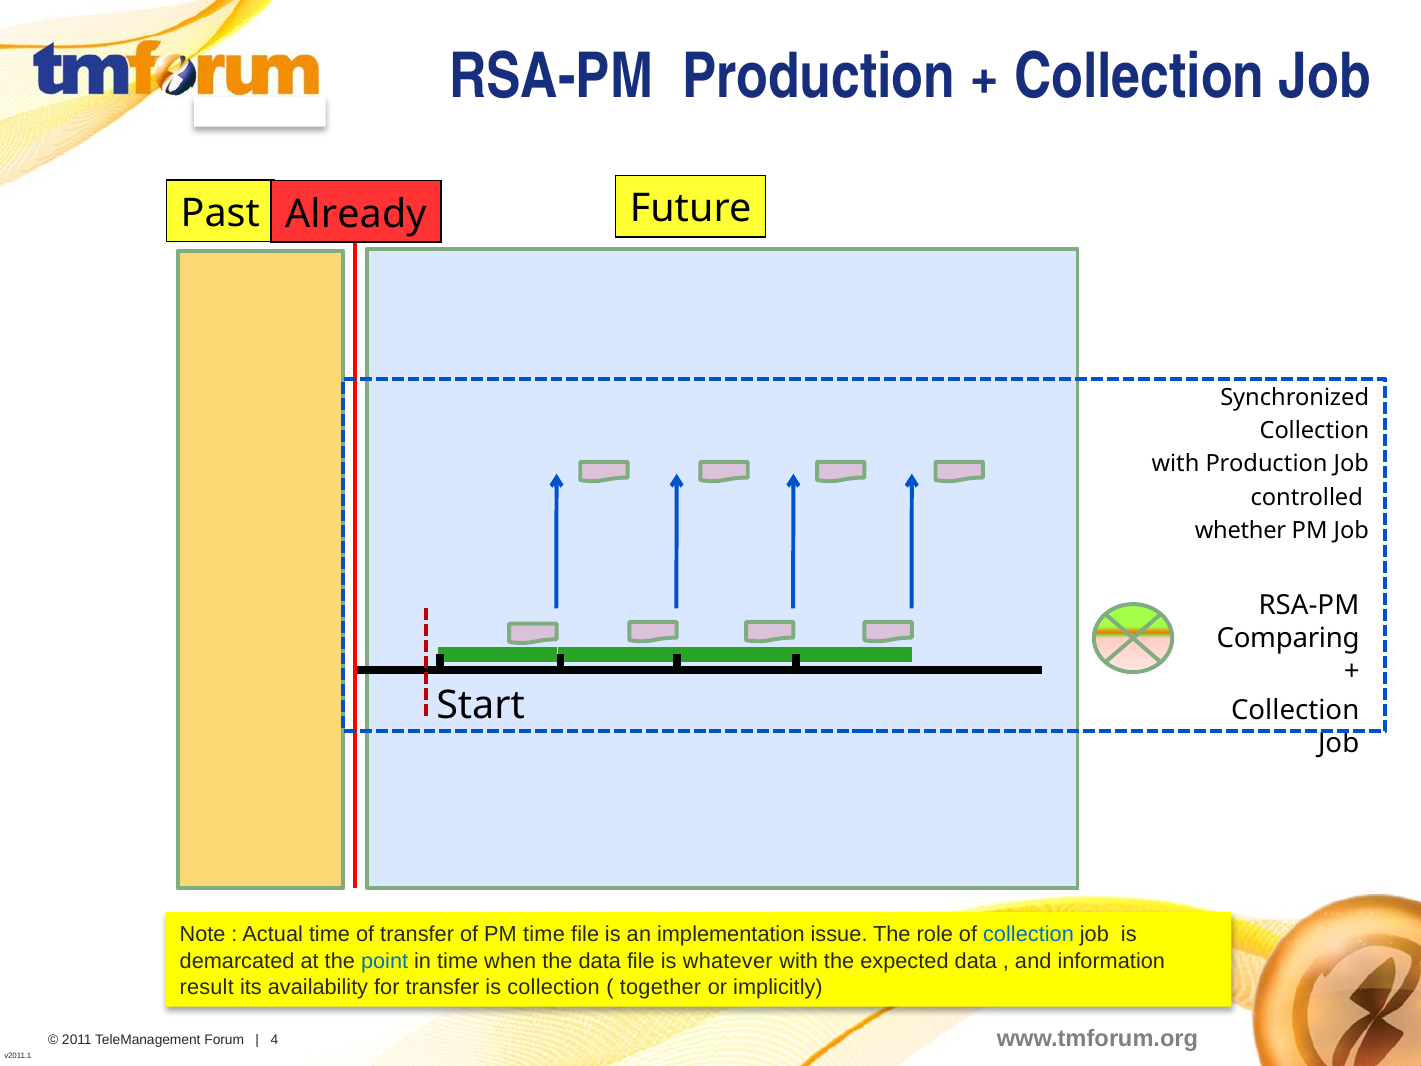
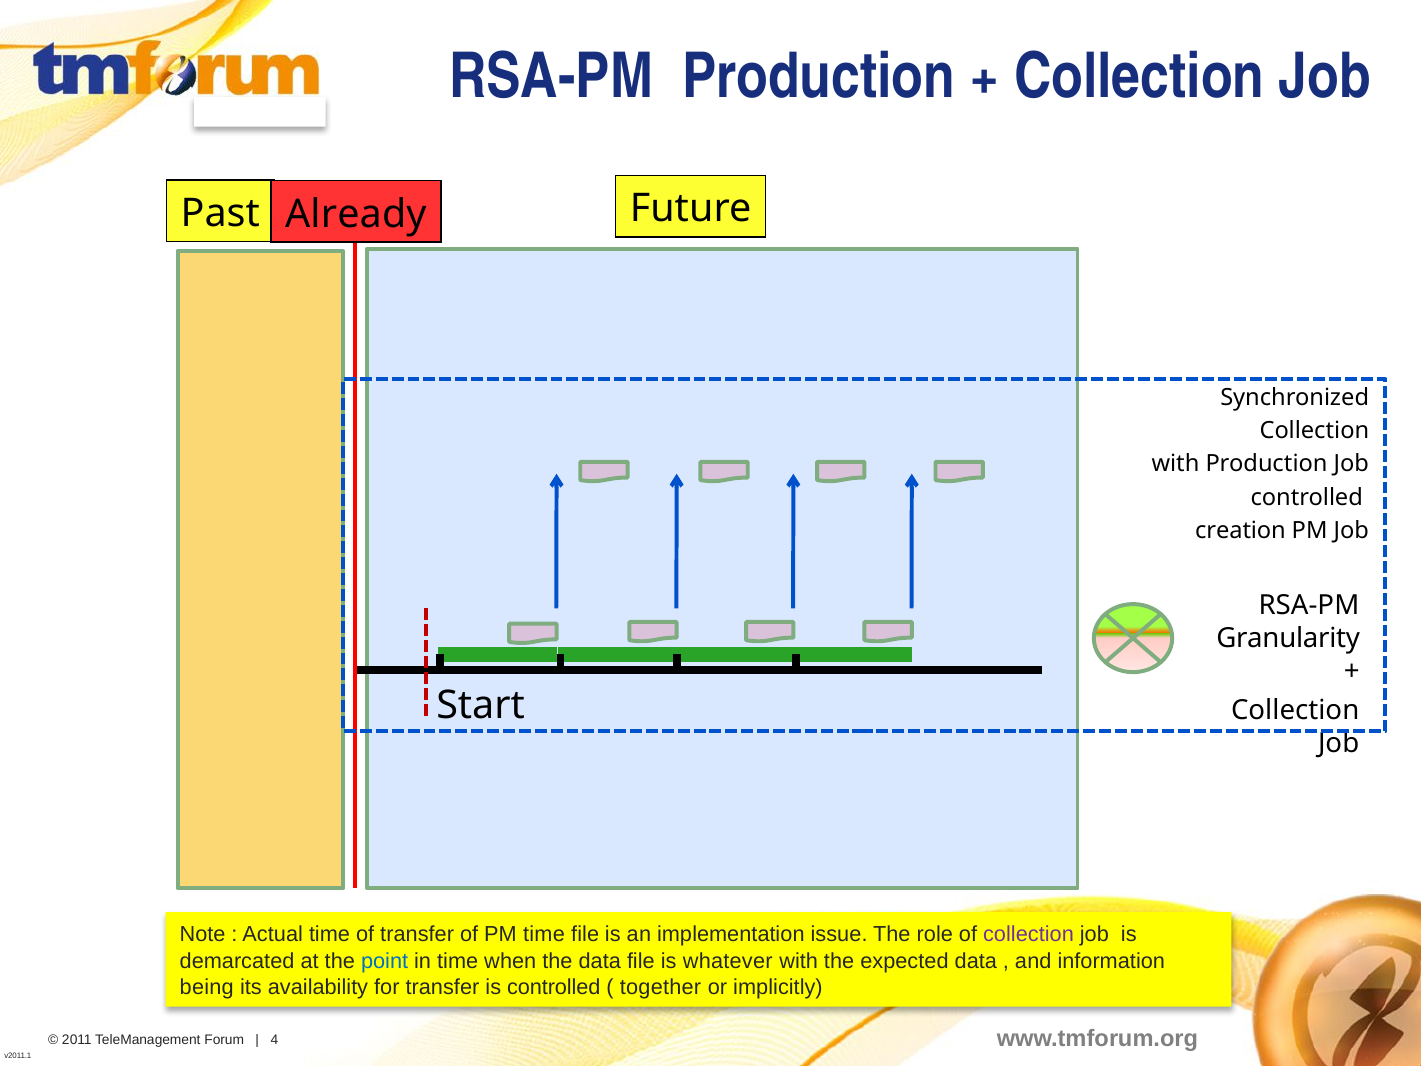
whether: whether -> creation (1240, 530)
Comparing: Comparing -> Granularity (1288, 638)
collection colour: blue -> purple (1028, 935)
result: result -> being (207, 987)
is collection: collection -> controlled (554, 987)
